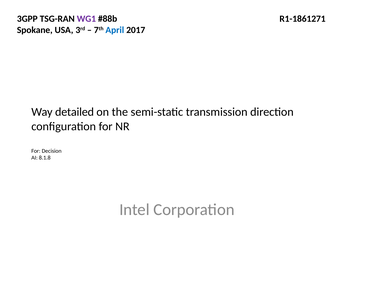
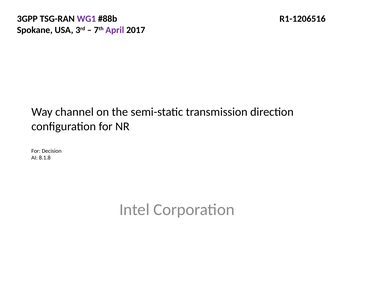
R1-1861271: R1-1861271 -> R1-1206516 (303, 19)
April colour: blue -> purple (115, 30)
detailed: detailed -> channel (74, 112)
